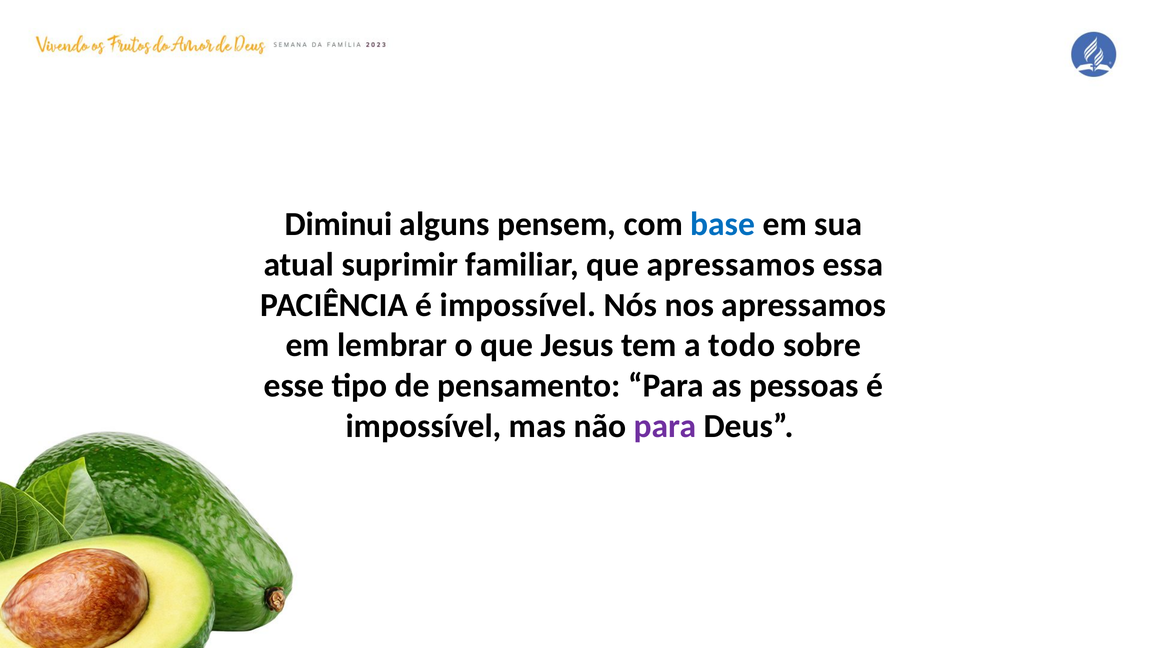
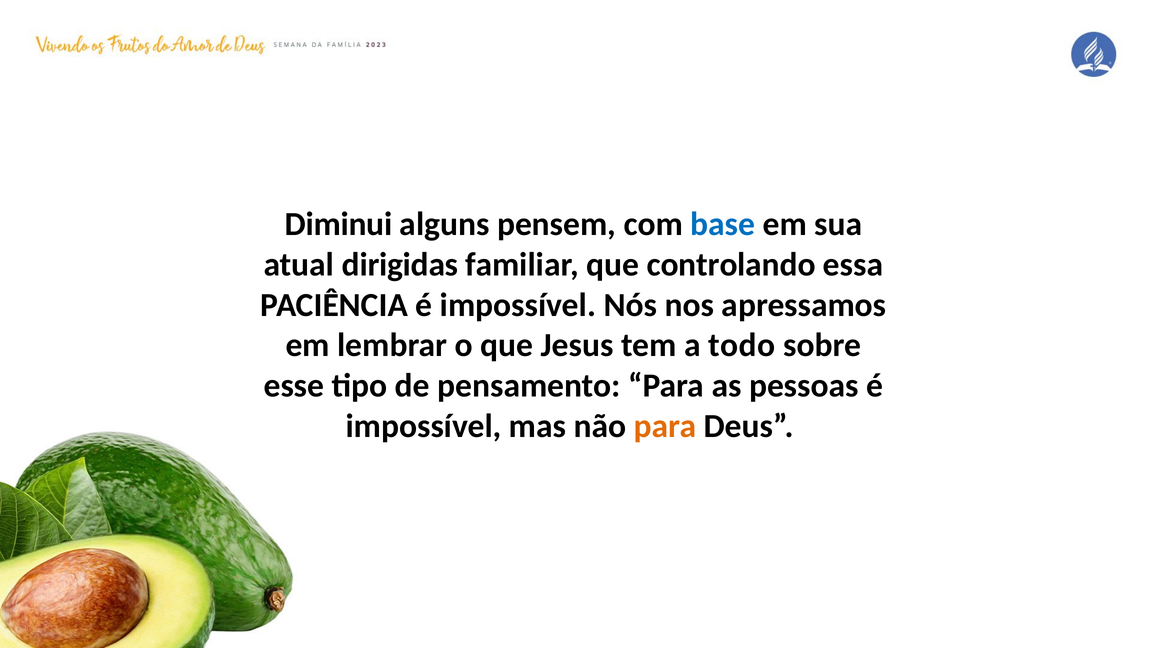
suprimir: suprimir -> dirigidas (400, 264)
que apressamos: apressamos -> controlando (731, 264)
para colour: purple -> orange (665, 426)
